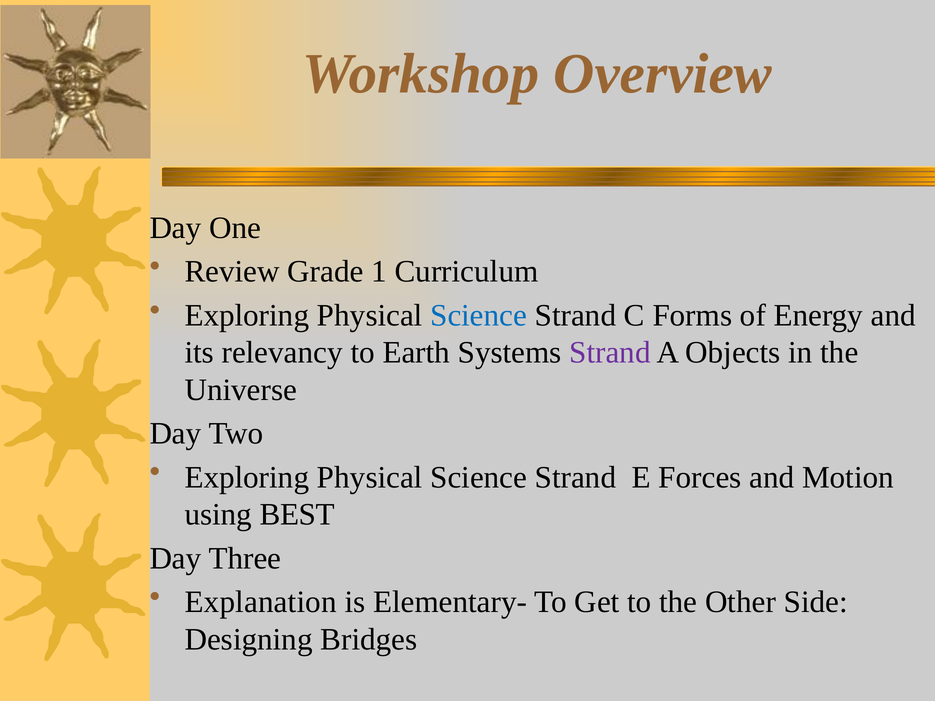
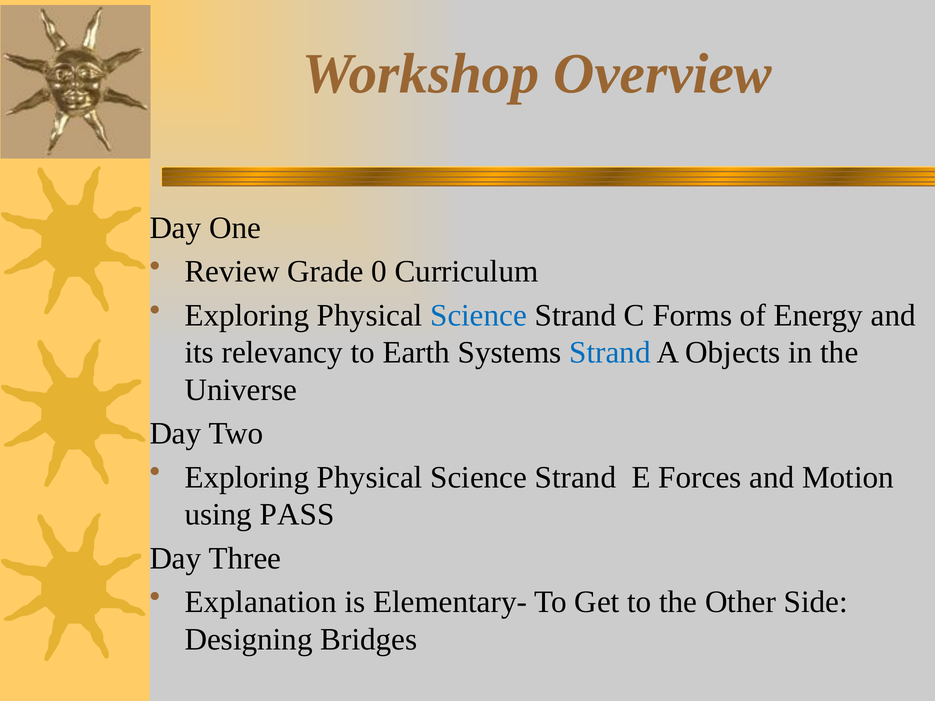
1: 1 -> 0 (379, 272)
Strand colour: purple -> blue (610, 353)
BEST: BEST -> PASS (297, 515)
